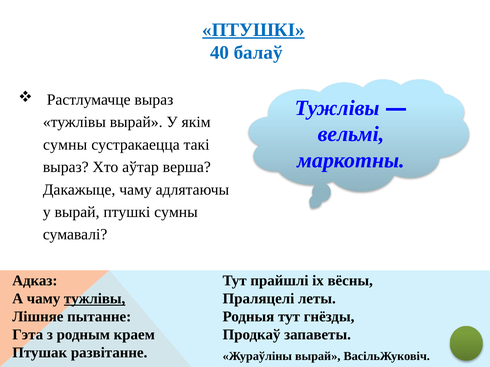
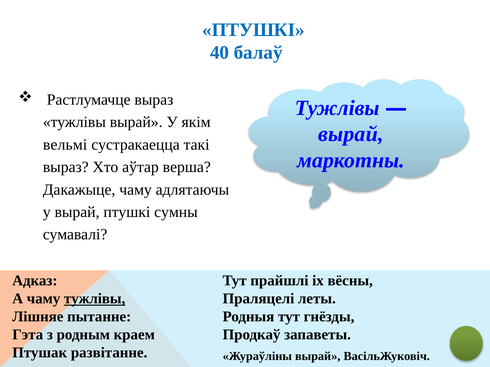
ПТУШКІ underline: present -> none (253, 30)
вельмі: вельмі -> вырай (351, 134)
сумны: сумны -> вельмі (65, 145)
